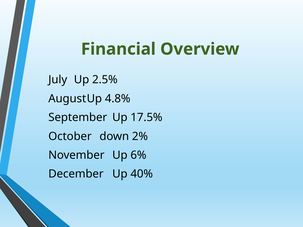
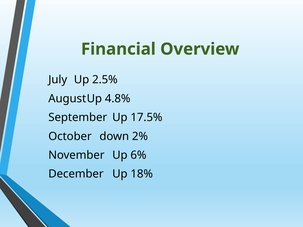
40%: 40% -> 18% (142, 174)
